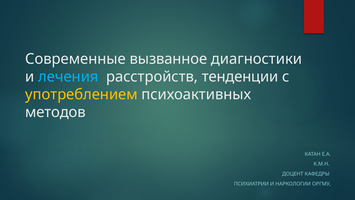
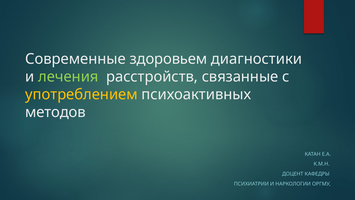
вызванное: вызванное -> здоровьем (168, 59)
лечения colour: light blue -> light green (68, 77)
тенденции: тенденции -> связанные (240, 77)
